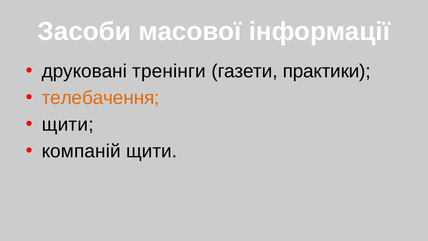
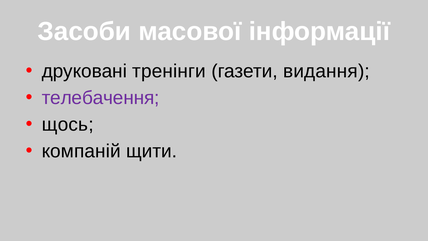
практики: практики -> видання (326, 71)
телебачення colour: orange -> purple (101, 98)
щити: щити -> щось (68, 124)
